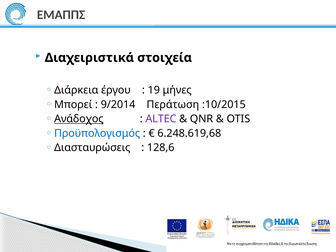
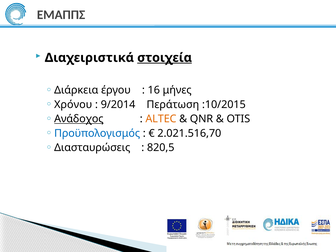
στοιχεία underline: none -> present (165, 58)
19: 19 -> 16 (154, 90)
Μπορεί: Μπορεί -> Χρόνου (73, 105)
ALTEC colour: purple -> orange (161, 119)
6.248.619,68: 6.248.619,68 -> 2.021.516,70 (189, 133)
128,6: 128,6 -> 820,5 (161, 148)
